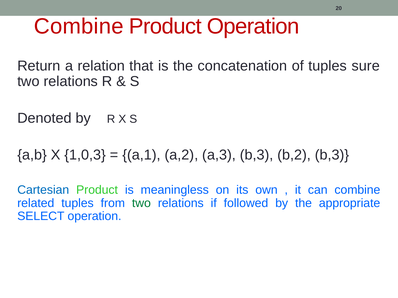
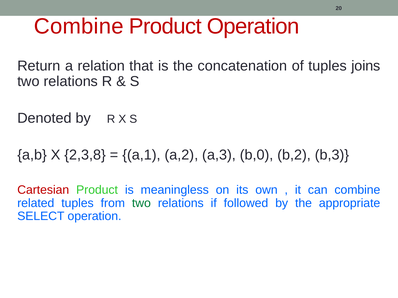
sure: sure -> joins (366, 66)
1,0,3: 1,0,3 -> 2,3,8 (85, 155)
a,3 b,3: b,3 -> b,0 (257, 155)
Cartesian colour: blue -> red (43, 190)
